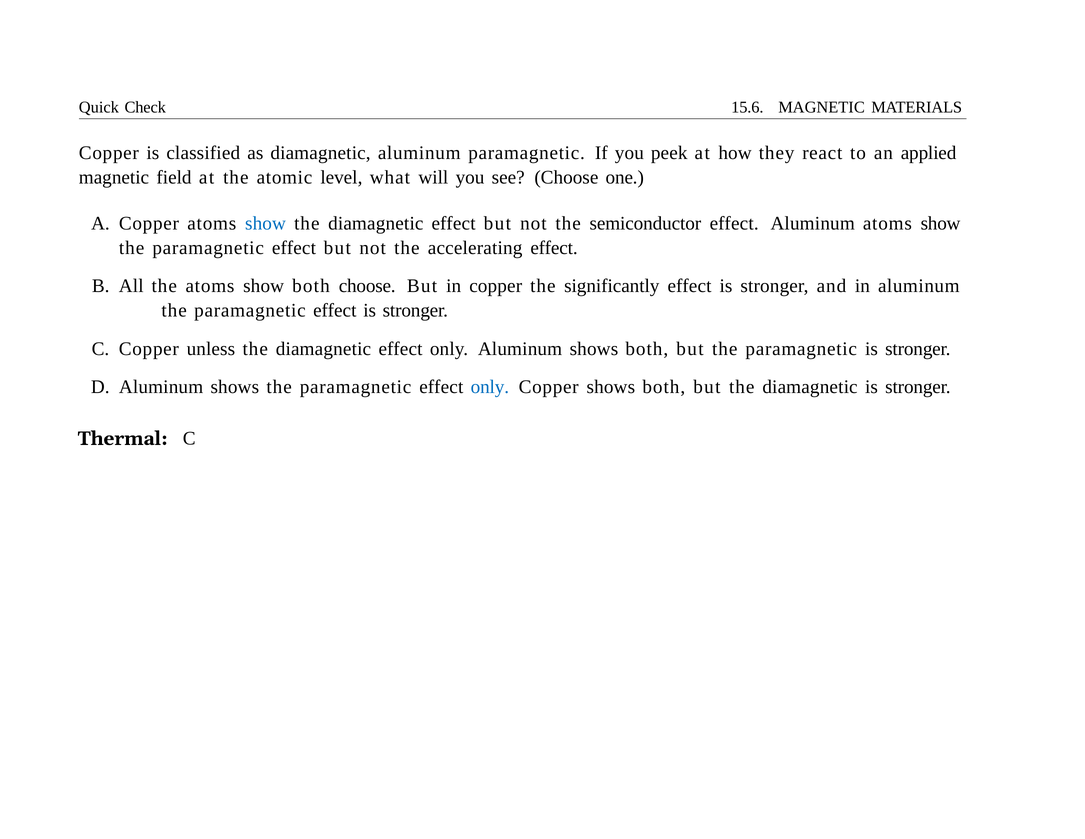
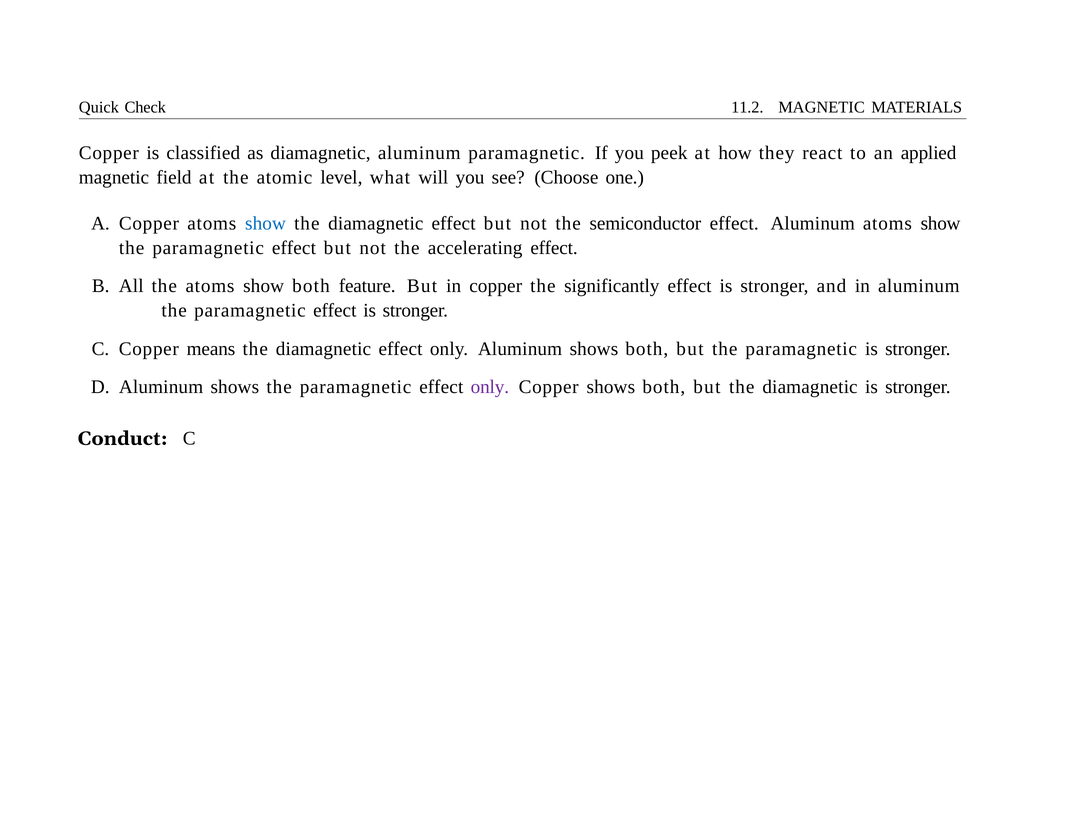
15.6: 15.6 -> 11.2 (747, 107)
both choose: choose -> feature (367, 286)
unless: unless -> means (211, 349)
only colour: blue -> purple (490, 387)
Thermal: Thermal -> Conduct (123, 438)
